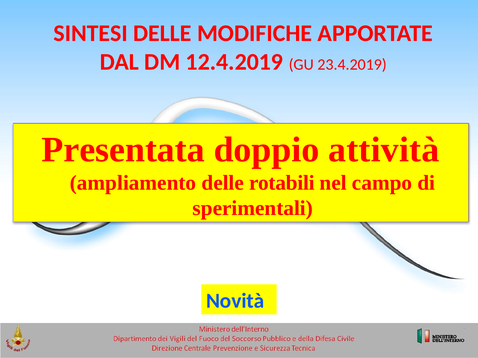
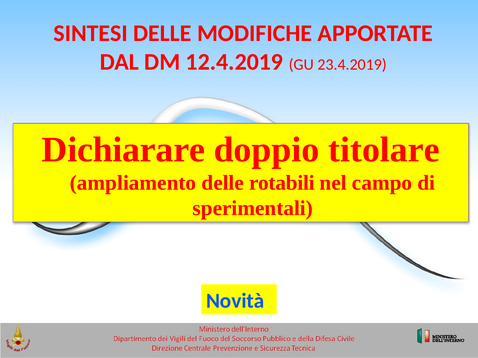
Presentata: Presentata -> Dichiarare (123, 150)
attività: attività -> titolare (384, 150)
